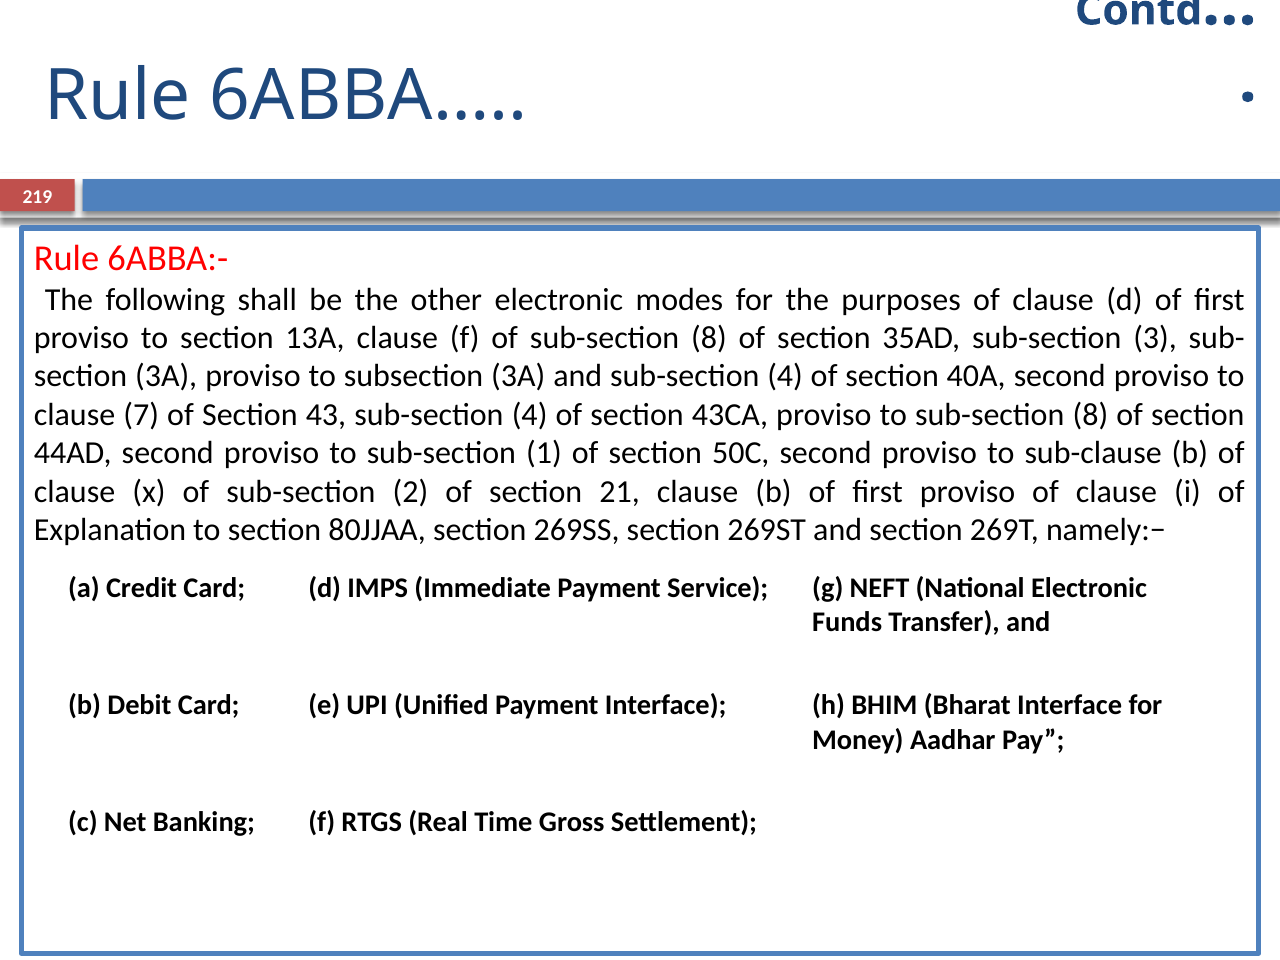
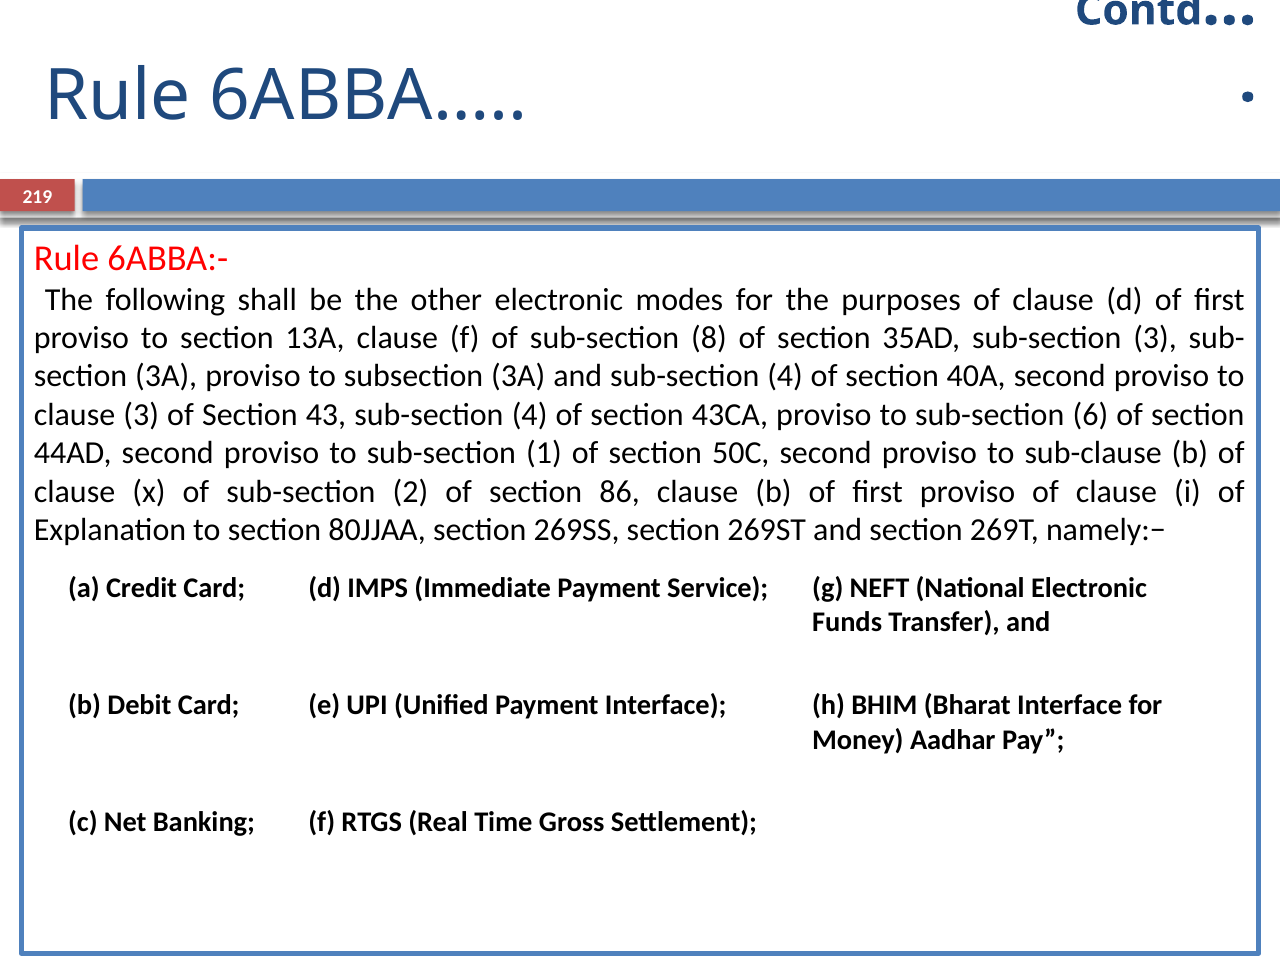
clause 7: 7 -> 3 (141, 415)
to sub-section 8: 8 -> 6 (1090, 415)
21: 21 -> 86 (620, 491)
